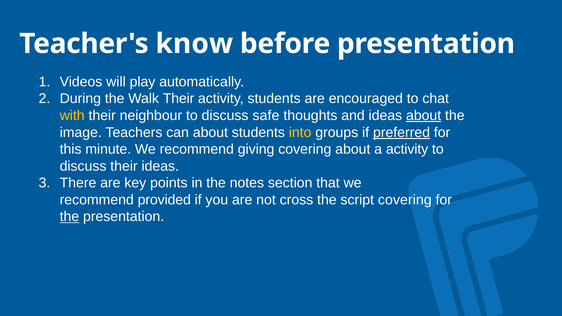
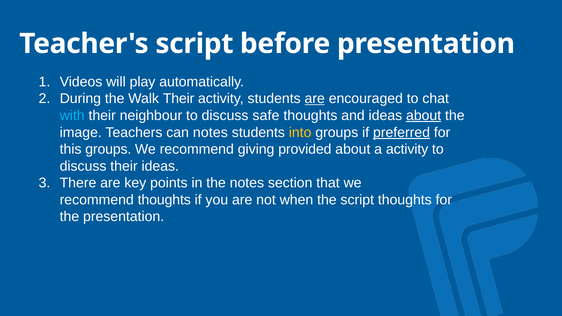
Teacher's know: know -> script (194, 44)
are underline: none -> present (315, 99)
with colour: yellow -> light blue (72, 116)
can about: about -> notes (210, 132)
this minute: minute -> groups (108, 149)
giving covering: covering -> provided (305, 149)
recommend provided: provided -> thoughts (164, 200)
cross: cross -> when (296, 200)
script covering: covering -> thoughts (405, 200)
the underline: present -> none (69, 217)
